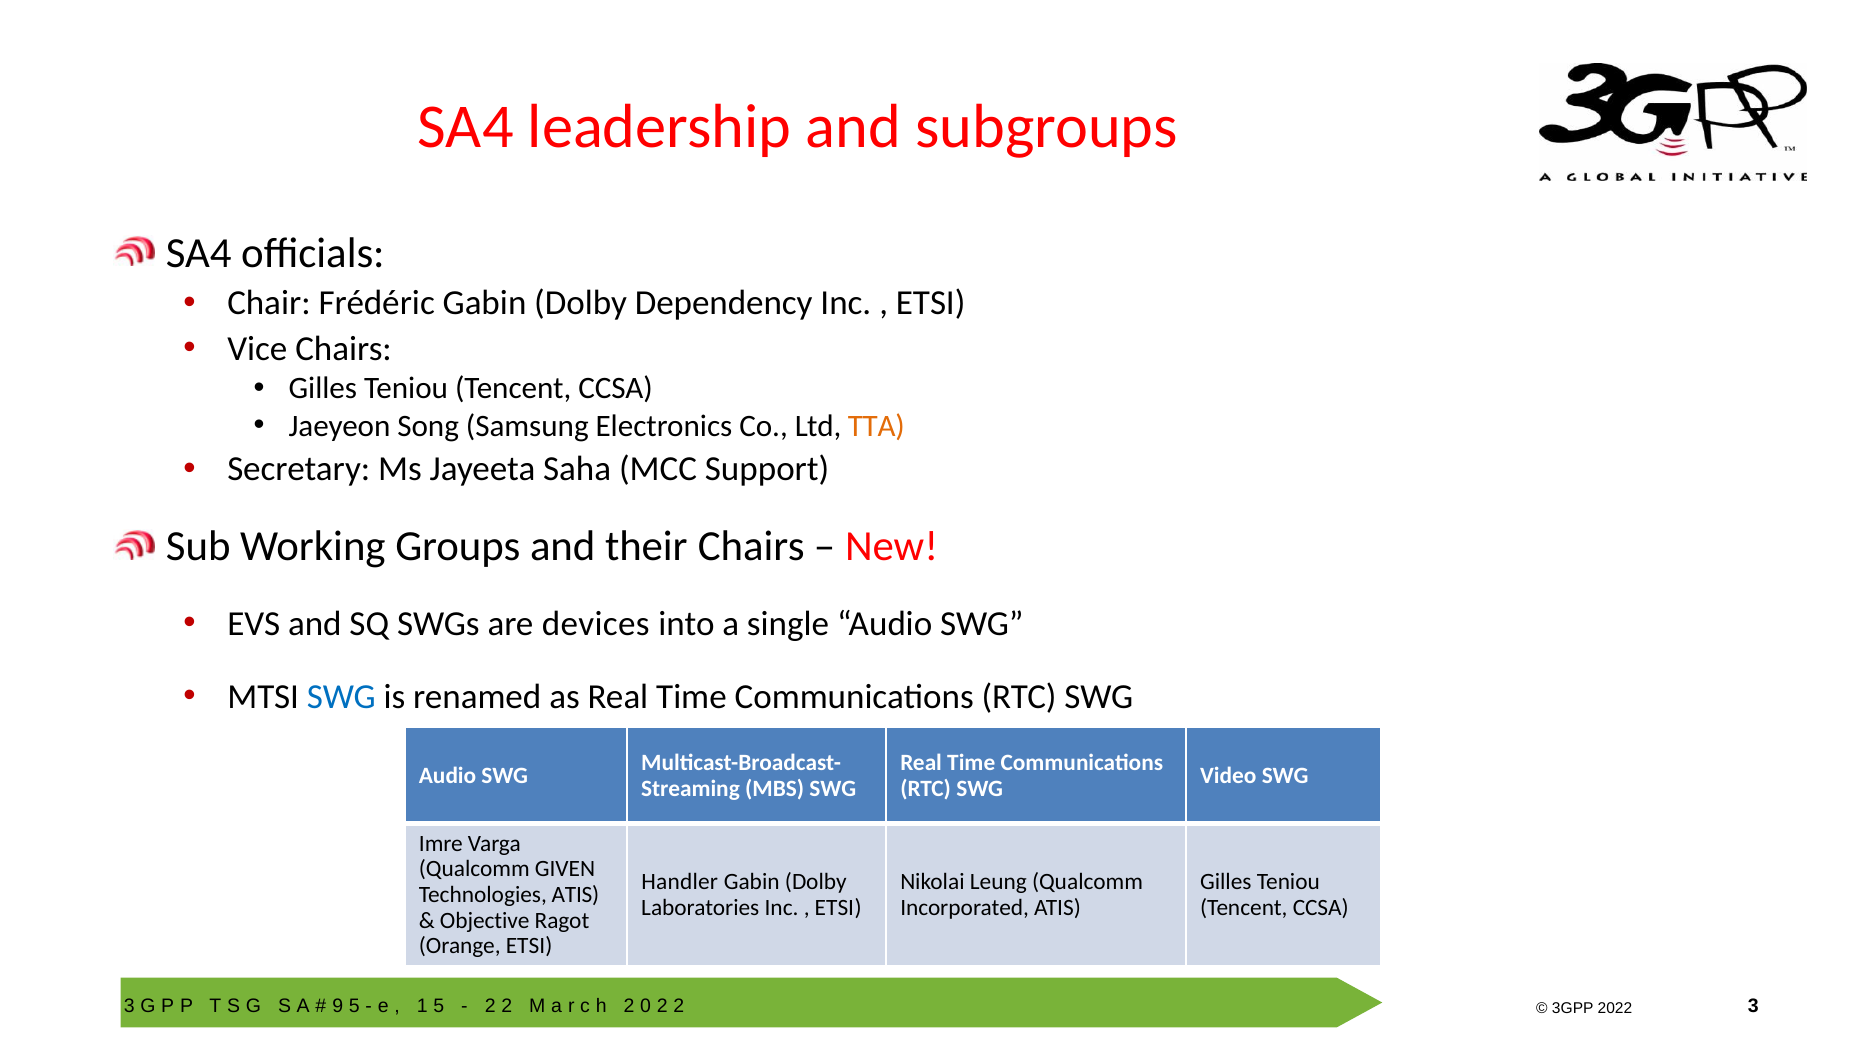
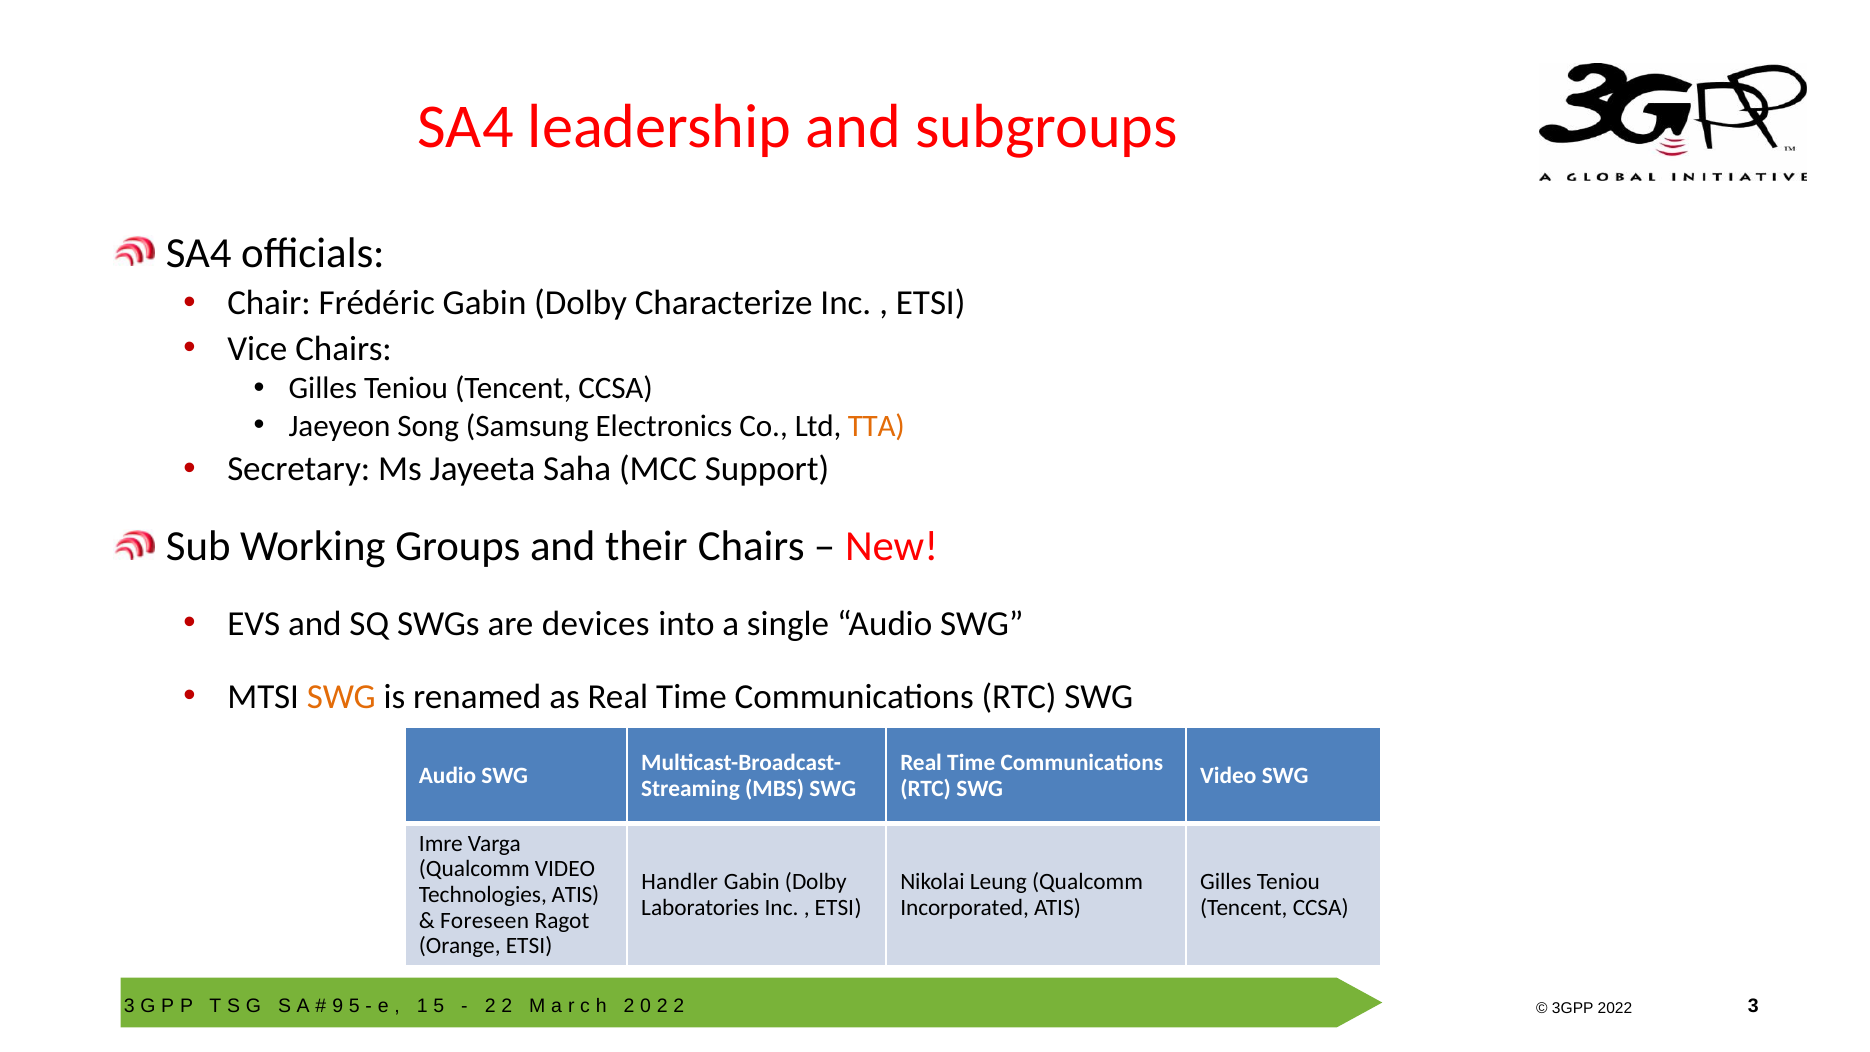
Dependency: Dependency -> Characterize (724, 303)
SWG colour: blue -> orange (341, 696)
Qualcomm GIVEN: GIVEN -> VIDEO (565, 869)
Objective: Objective -> Foreseen (485, 920)
